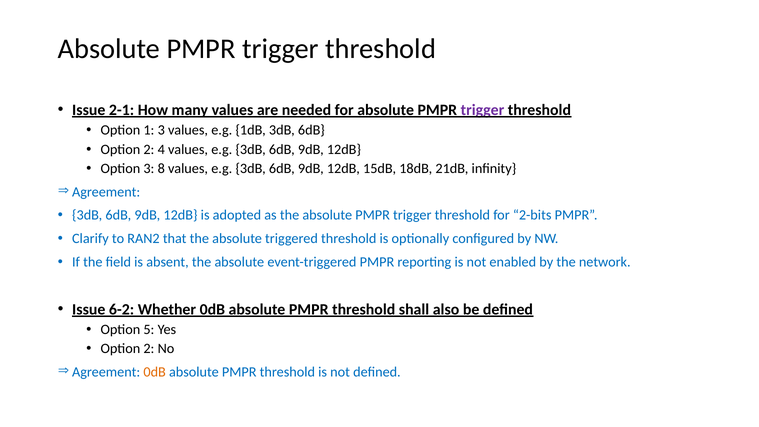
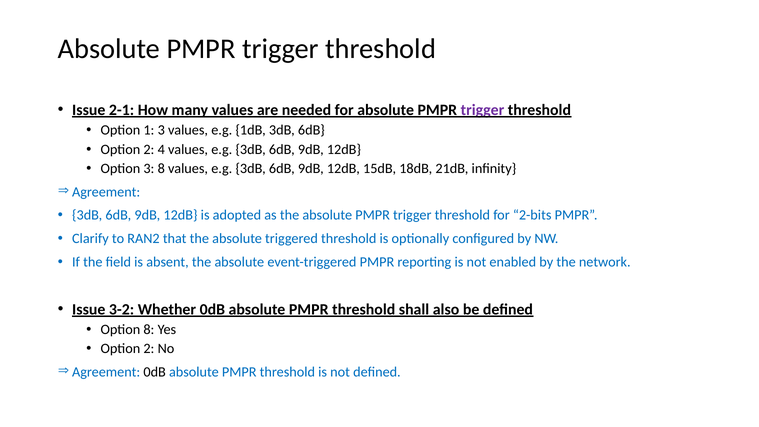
6-2: 6-2 -> 3-2 (122, 309)
Option 5: 5 -> 8 (149, 329)
0dB colour: orange -> black (155, 372)
